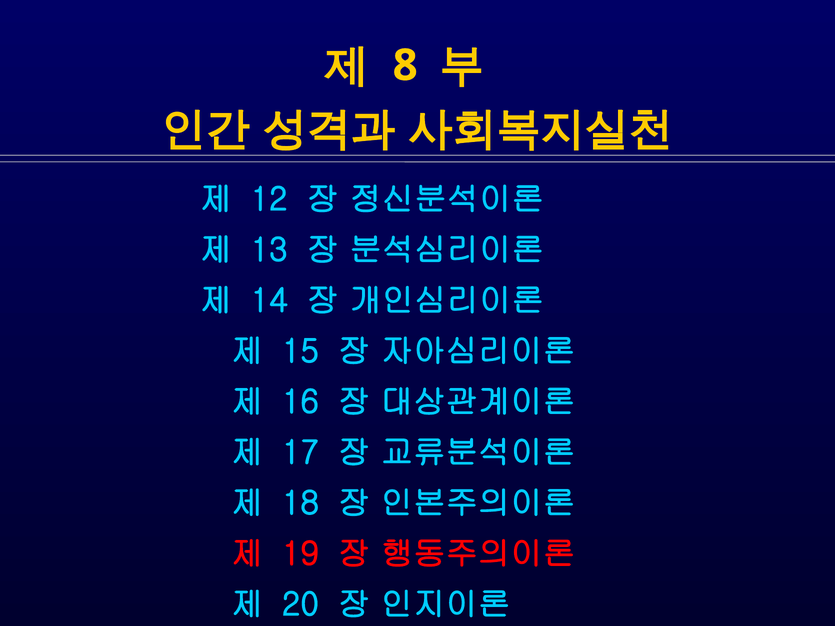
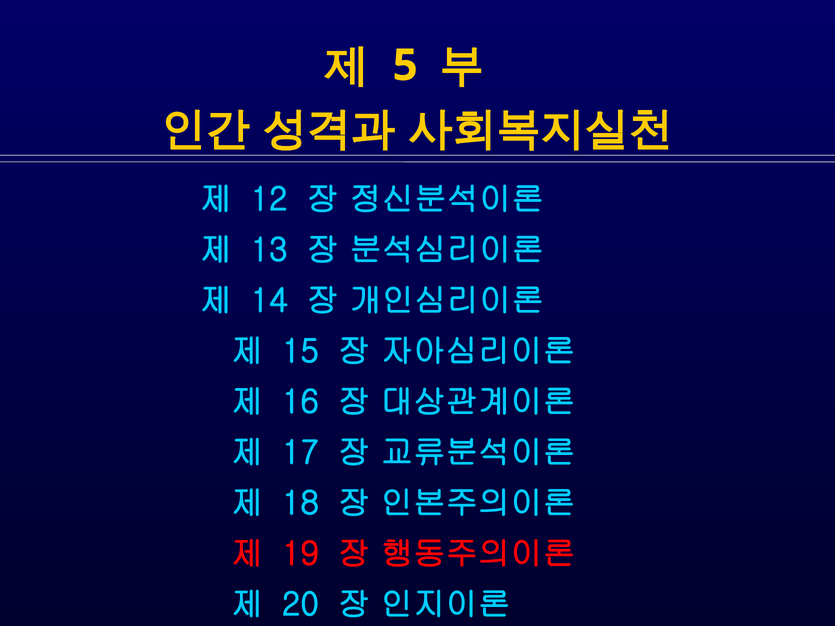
8: 8 -> 5 (405, 66)
